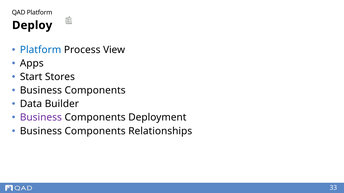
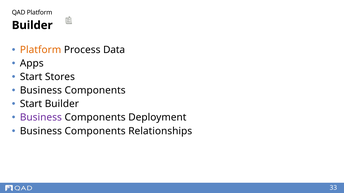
Deploy: Deploy -> Builder (32, 25)
Platform colour: blue -> orange (41, 50)
View: View -> Data (114, 50)
Data: Data -> Start (31, 104)
